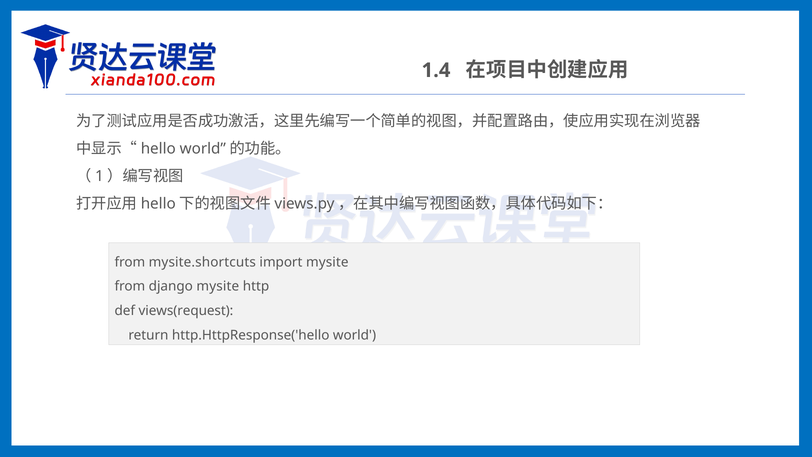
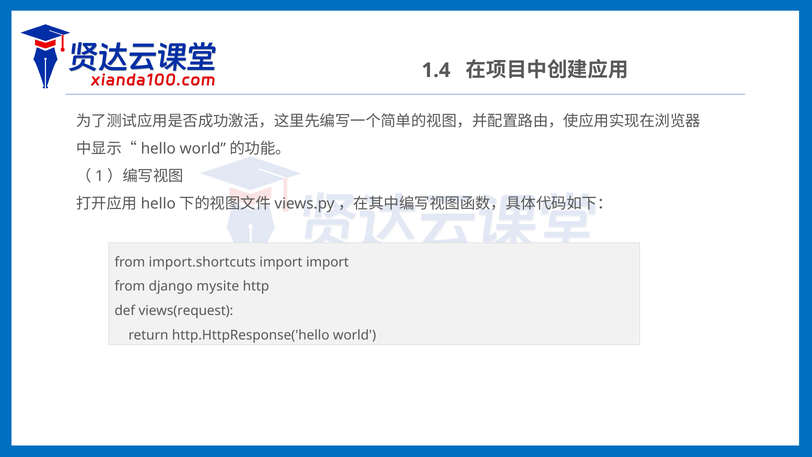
mysite.shortcuts: mysite.shortcuts -> import.shortcuts (202, 262)
import mysite: mysite -> import (327, 262)
